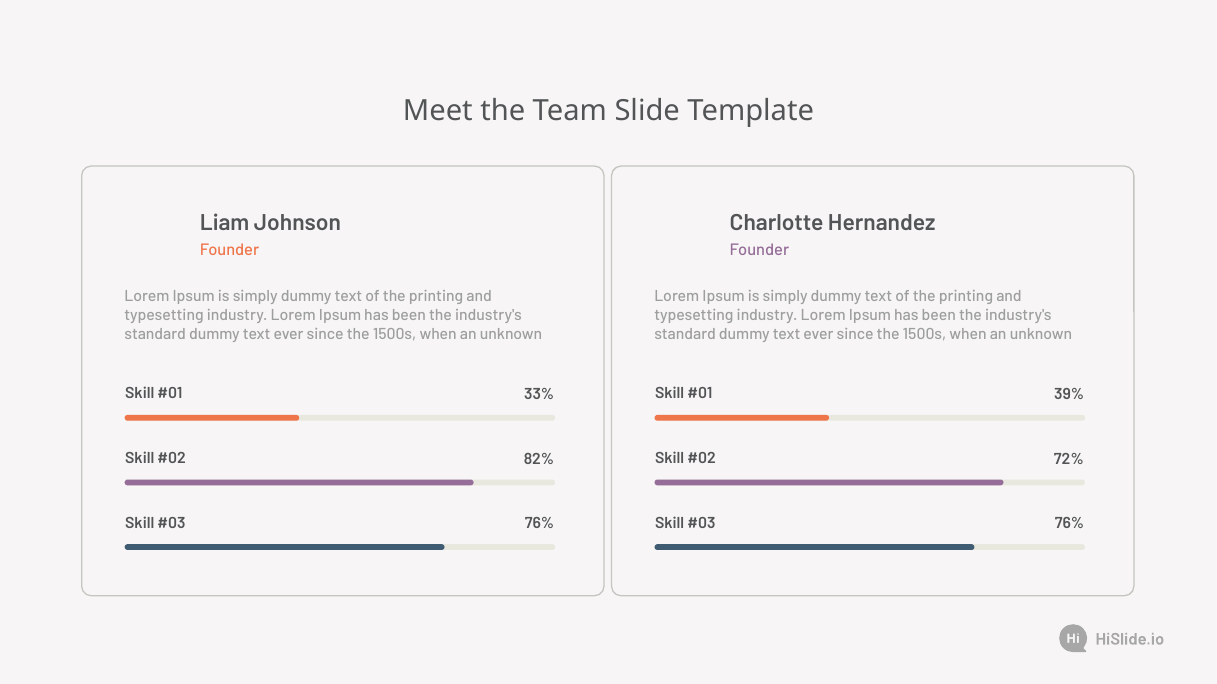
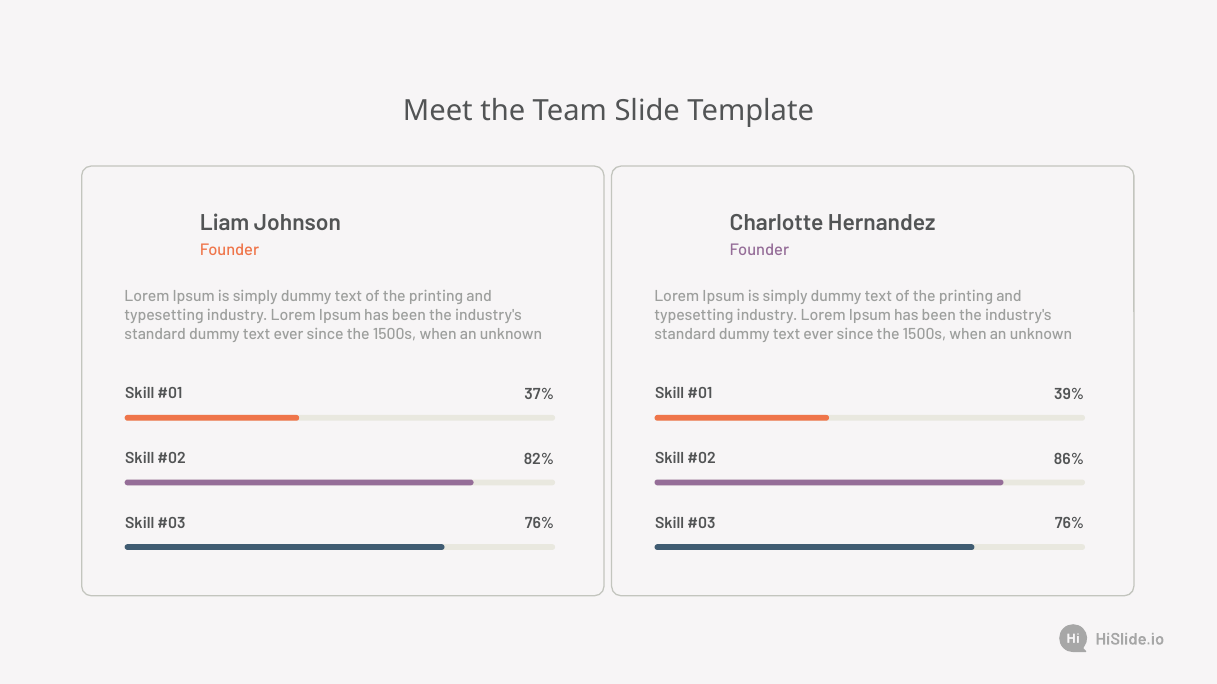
33%: 33% -> 37% (539, 395)
72%: 72% -> 86% (1069, 460)
